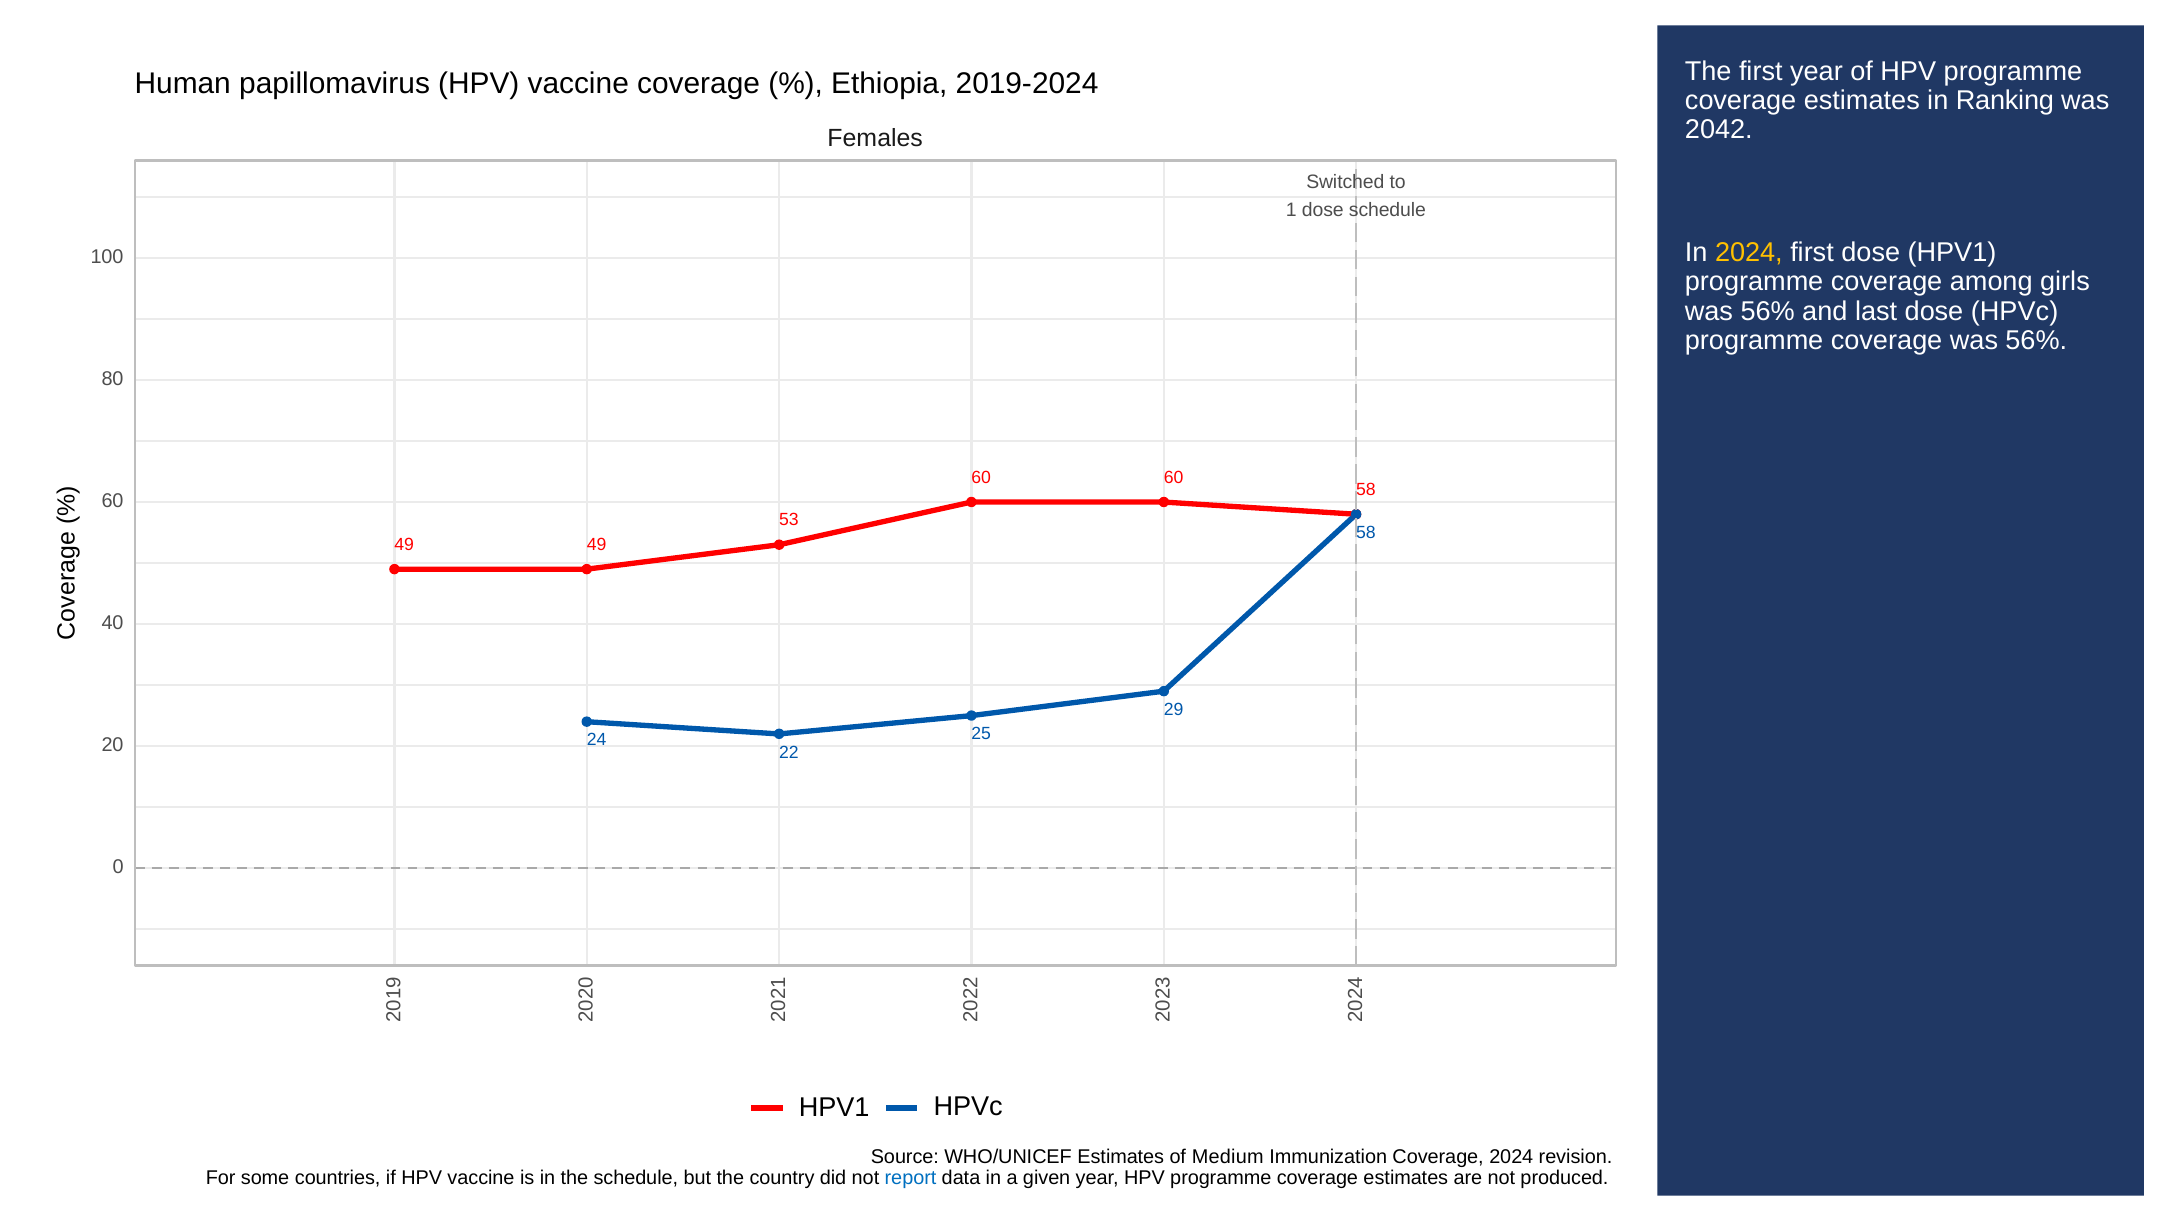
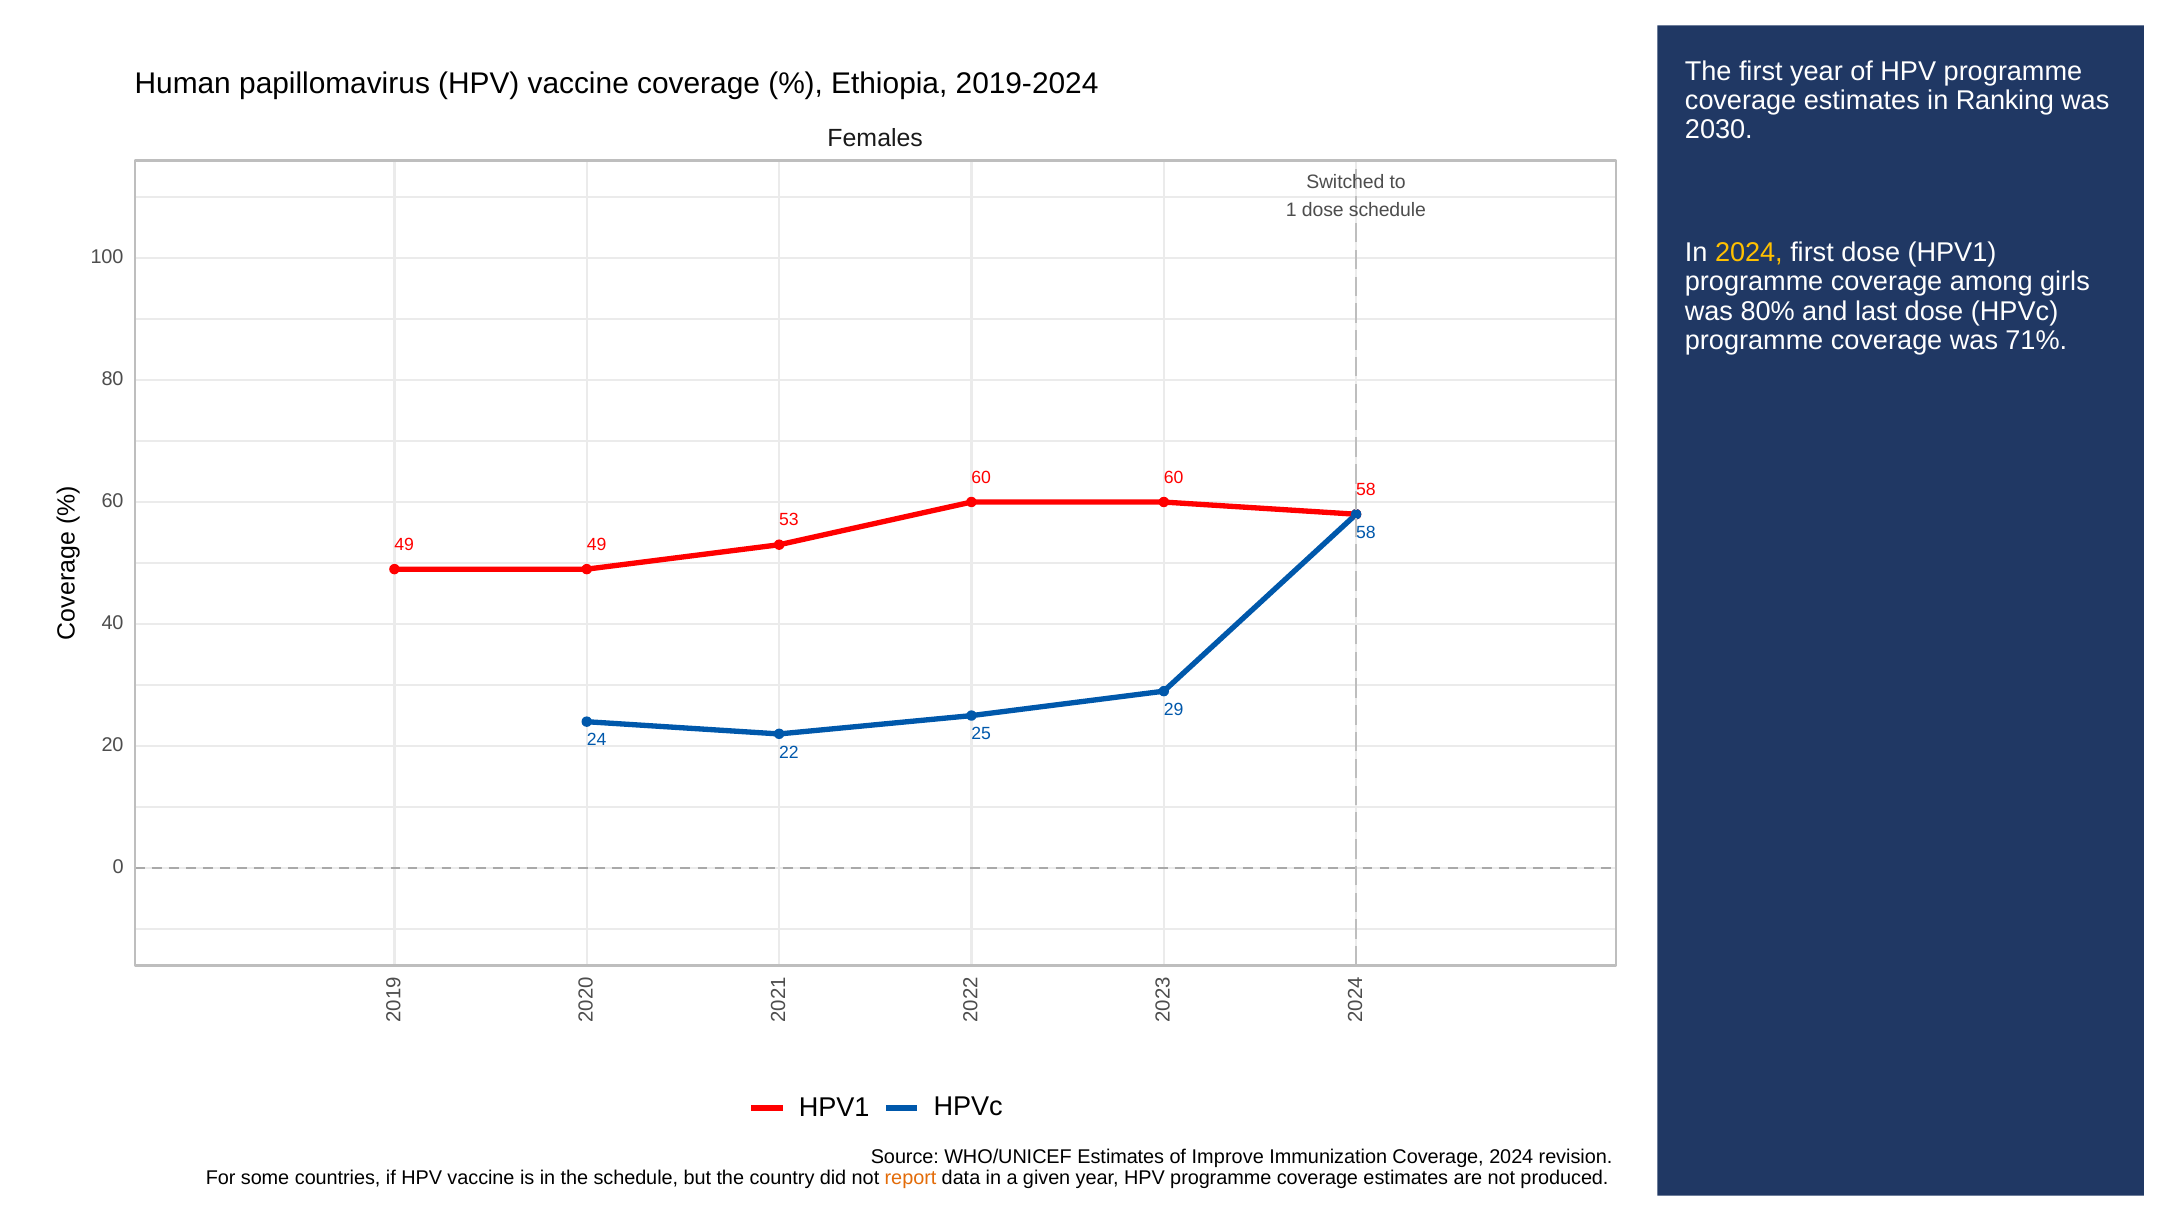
2042: 2042 -> 2030 (1719, 130)
56%: 56% -> 80% (1768, 311)
coverage was 56%: 56% -> 71% (2036, 341)
Medium: Medium -> Improve (1228, 1157)
report colour: blue -> orange (911, 1178)
